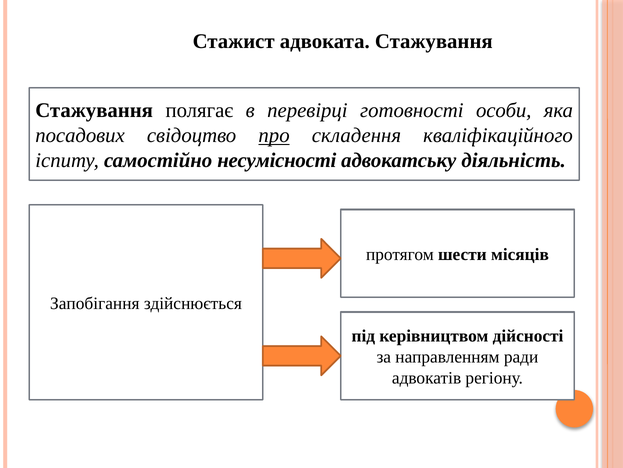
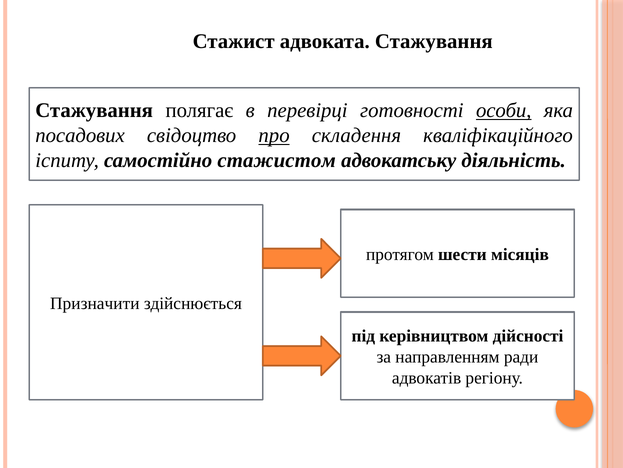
особи underline: none -> present (504, 110)
несумісності: несумісності -> стажистом (277, 160)
Запобігання: Запобігання -> Призначити (95, 303)
